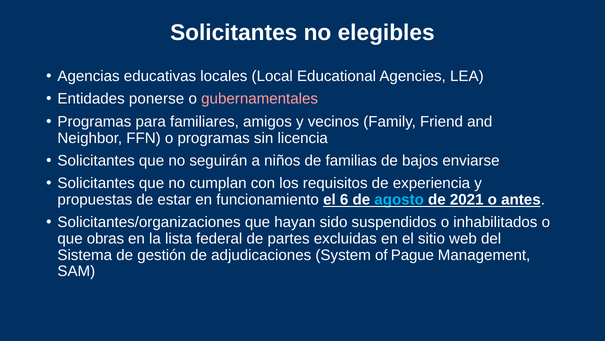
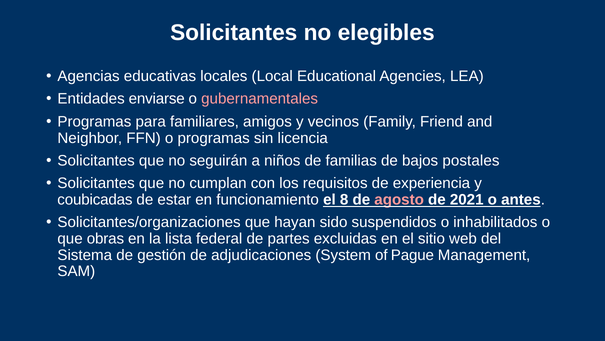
ponerse: ponerse -> enviarse (157, 99)
enviarse: enviarse -> postales (471, 160)
propuestas: propuestas -> coubicadas (95, 199)
6: 6 -> 8 (344, 199)
agosto colour: light blue -> pink (399, 199)
